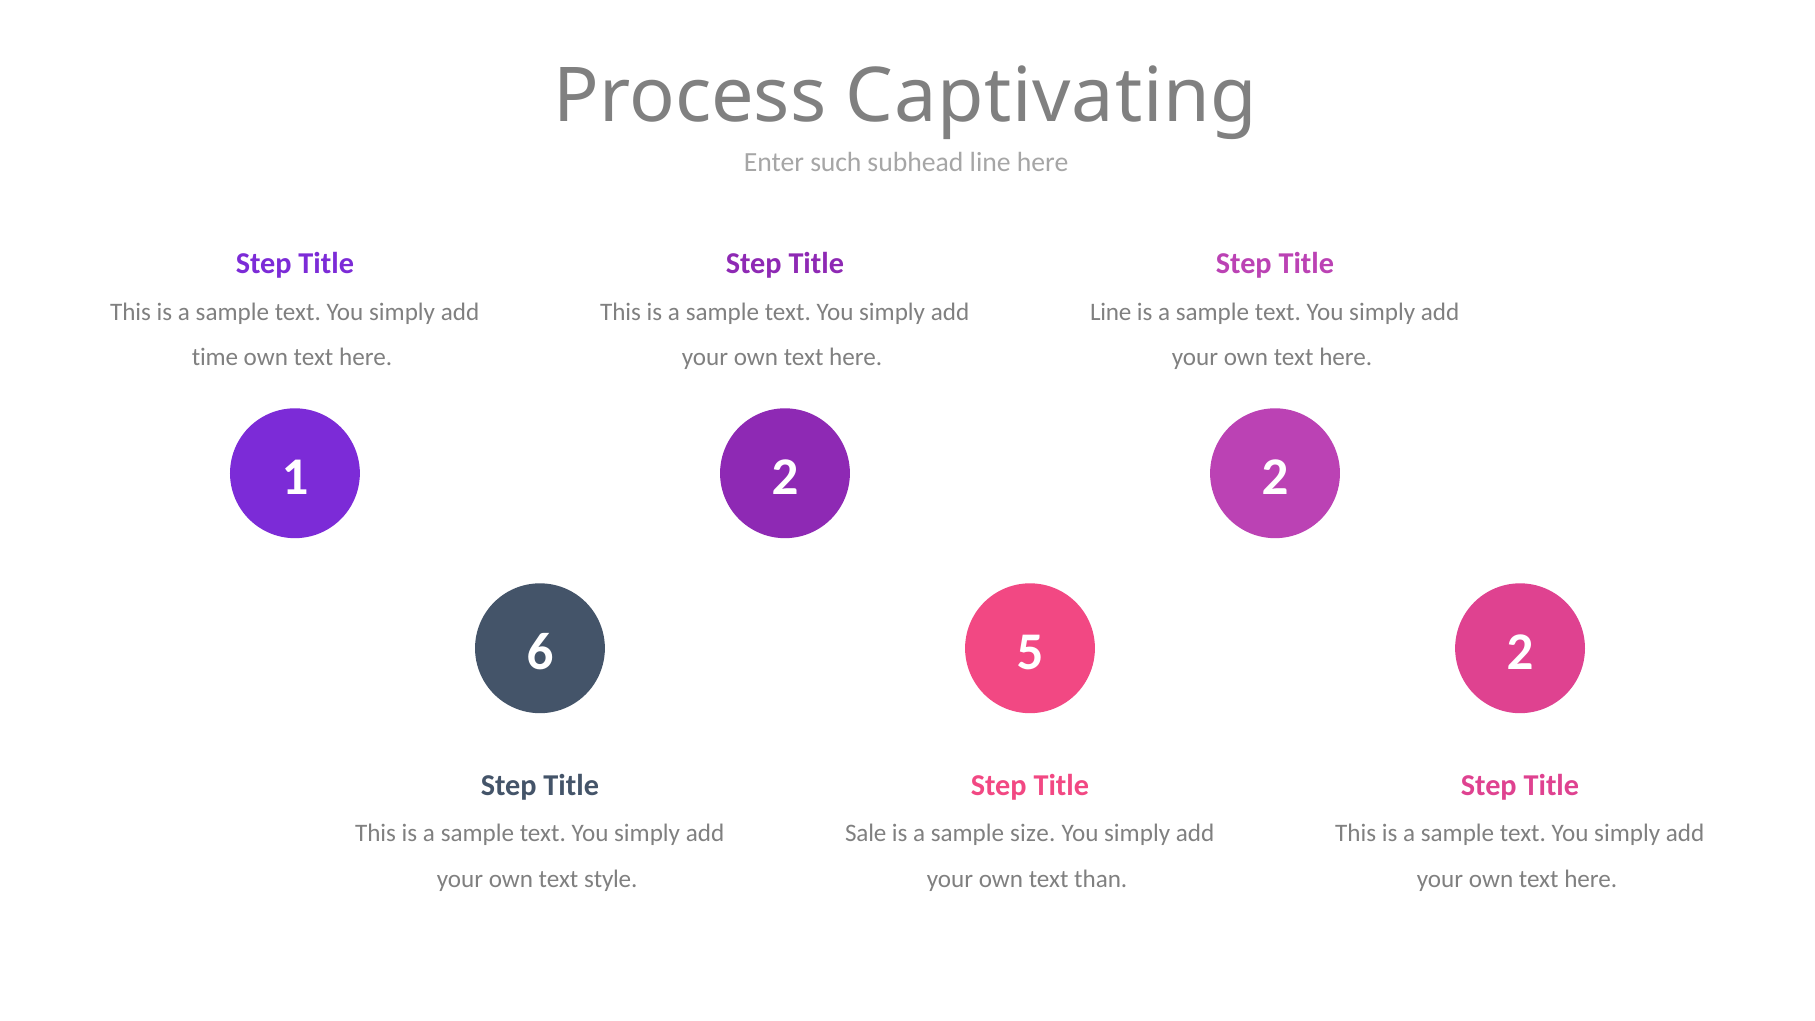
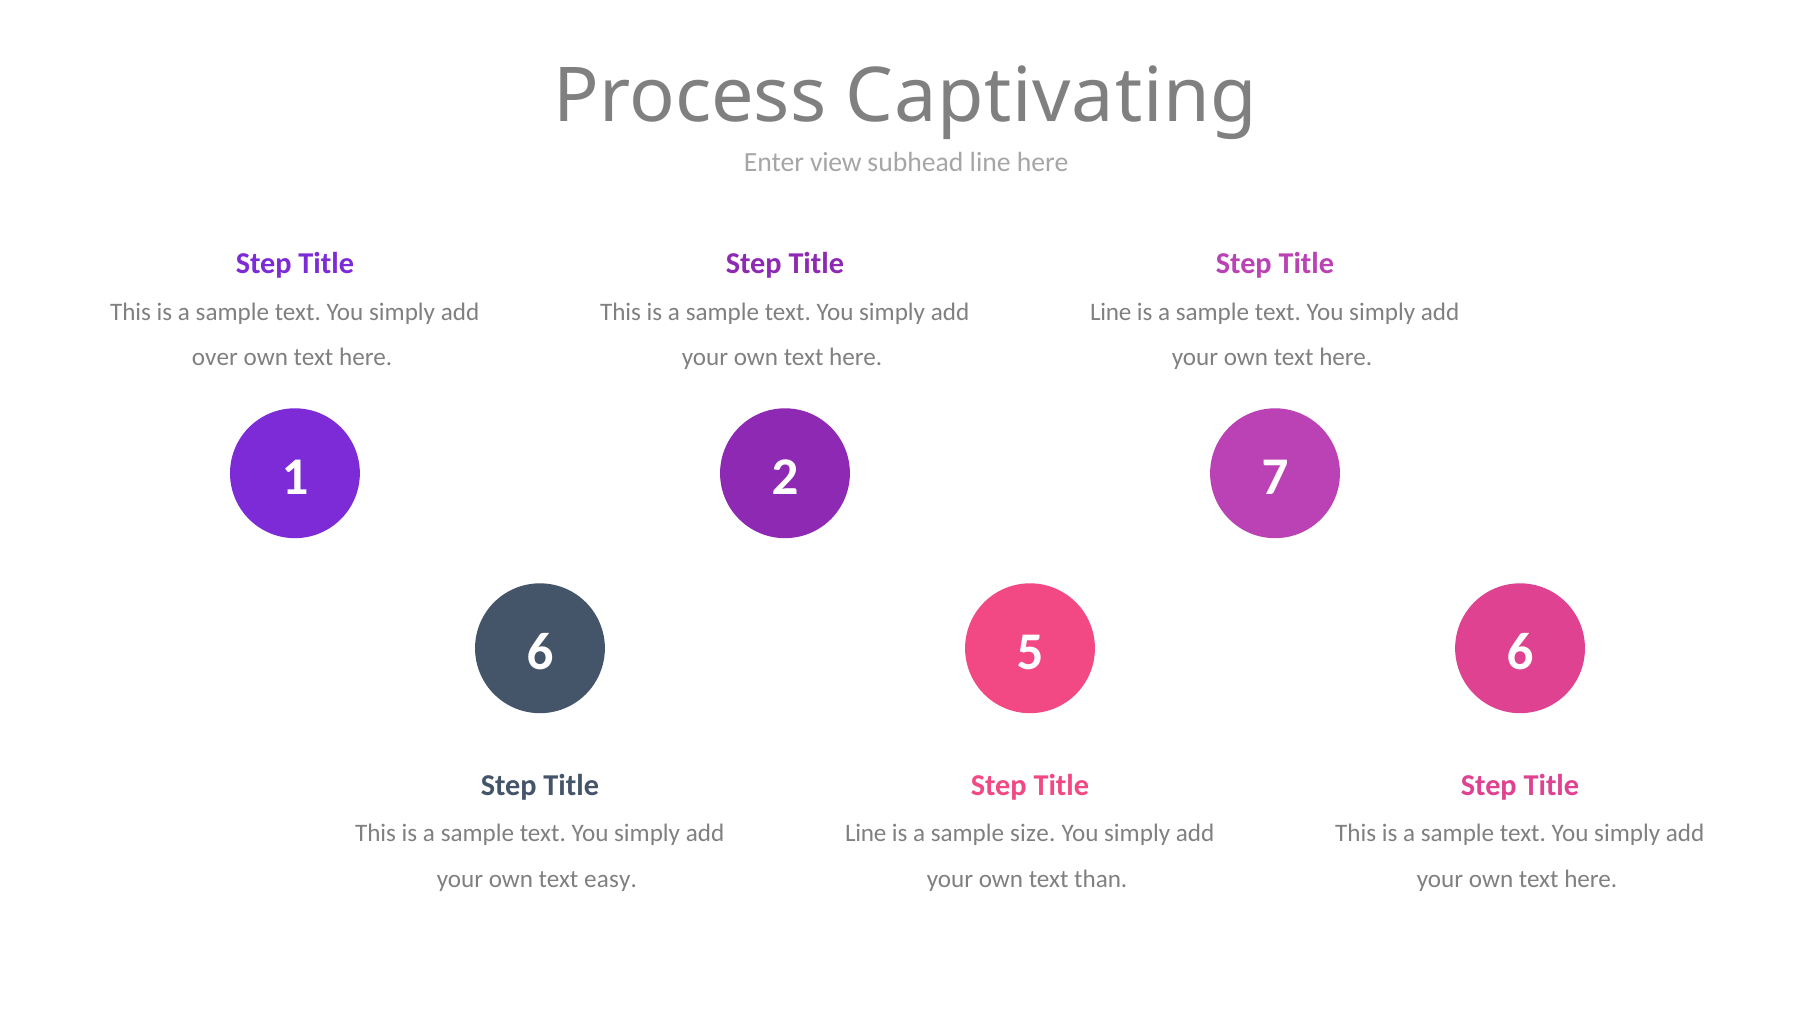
such: such -> view (836, 162)
time: time -> over (215, 357)
2 2: 2 -> 7 (1275, 477)
5 2: 2 -> 6 (1520, 652)
Sale: Sale -> Line (866, 834)
style: style -> easy (611, 879)
